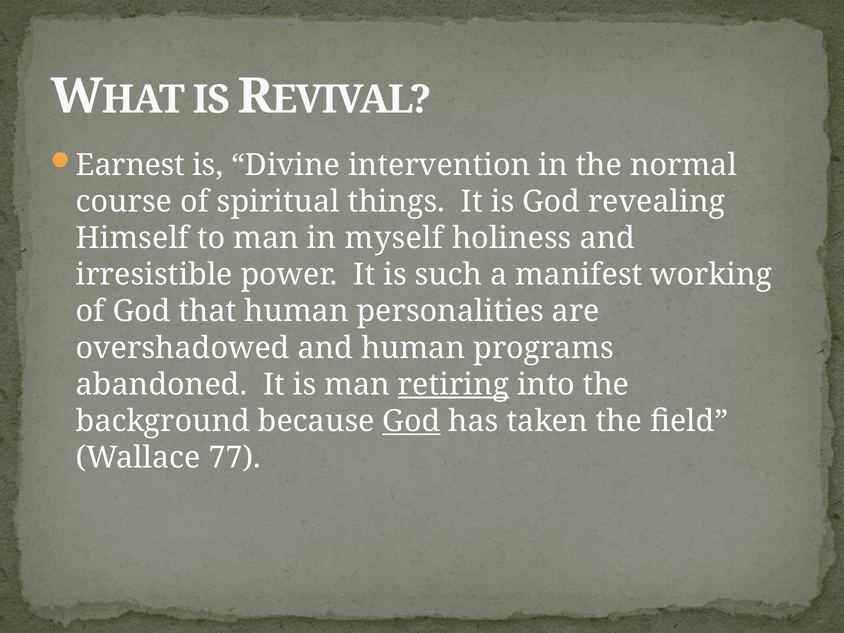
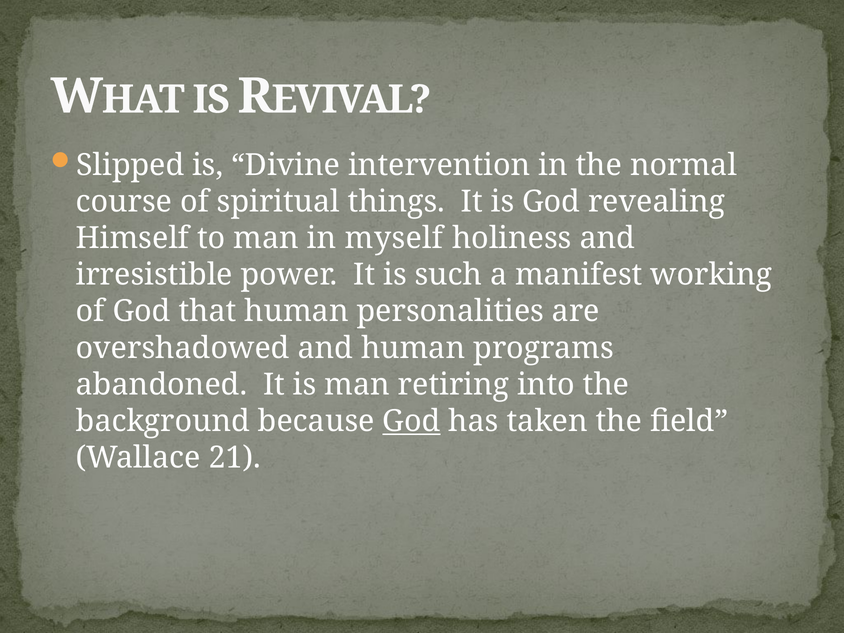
Earnest: Earnest -> Slipped (130, 165)
retiring underline: present -> none (454, 385)
77: 77 -> 21 (235, 458)
